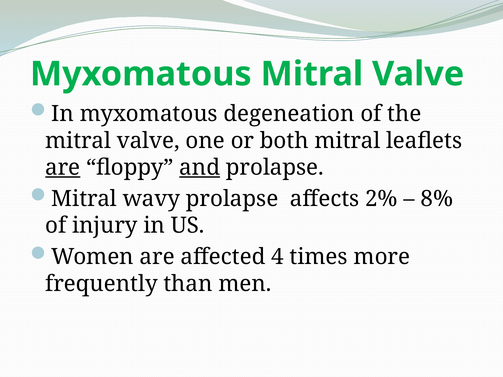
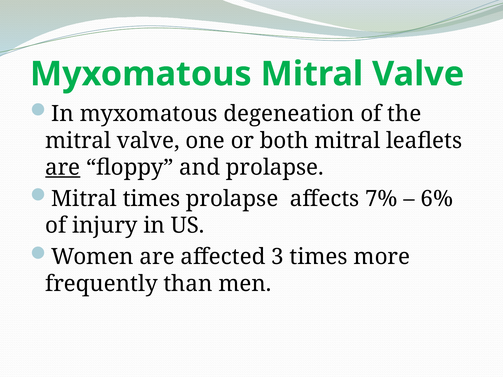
and underline: present -> none (200, 168)
Mitral wavy: wavy -> times (151, 199)
2%: 2% -> 7% (381, 199)
8%: 8% -> 6% (437, 199)
4: 4 -> 3 (277, 257)
